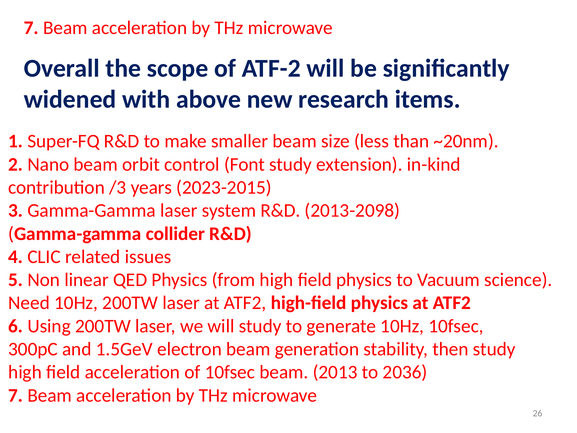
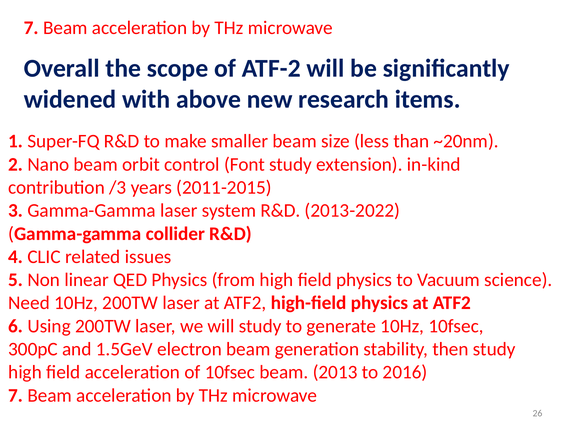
2023-2015: 2023-2015 -> 2011-2015 (224, 187)
2013-2098: 2013-2098 -> 2013-2022 (352, 210)
2036: 2036 -> 2016 (405, 372)
